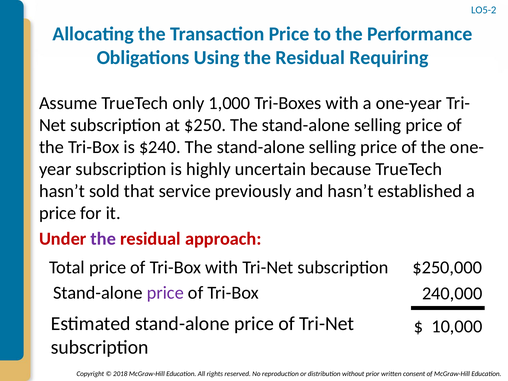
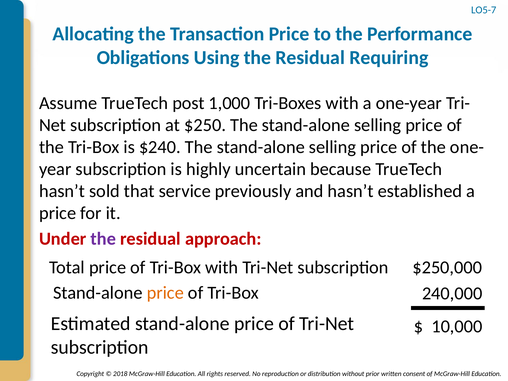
LO5-2: LO5-2 -> LO5-7 (484, 10)
only: only -> post (188, 103)
price colour: purple -> orange (165, 293)
